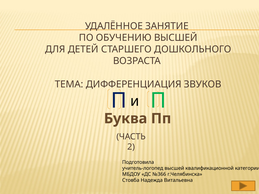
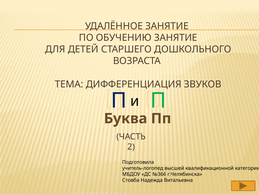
ОБУЧЕНИЮ ВЫСШЕЙ: ВЫСШЕЙ -> ЗАНЯТИЕ (176, 38)
